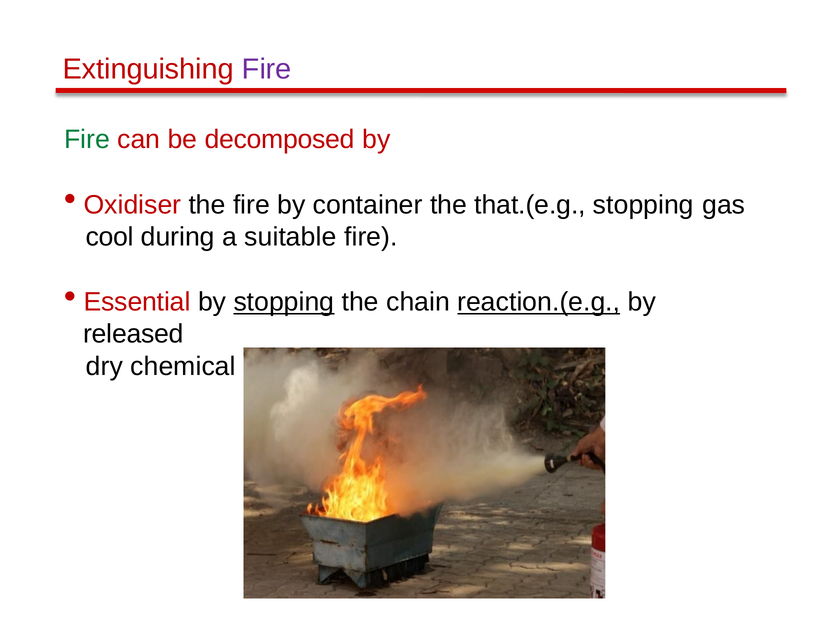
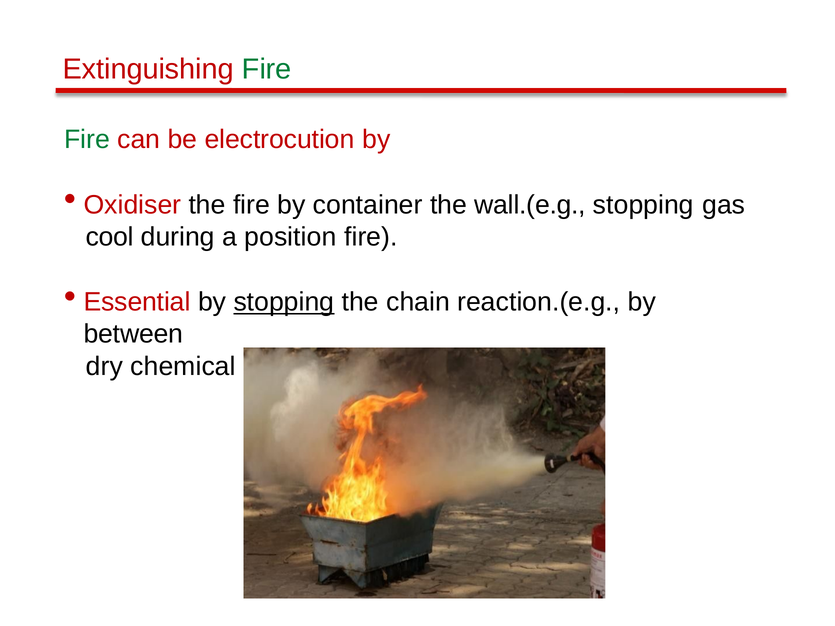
Fire colour: purple -> green (267, 69)
decomposed: decomposed -> electrocution (280, 139)
that.(e.g: that.(e.g -> wall.(e.g (530, 205)
suitable: suitable -> position (290, 237)
reaction.(e.g underline: present -> none (539, 302)
released: released -> between (133, 334)
